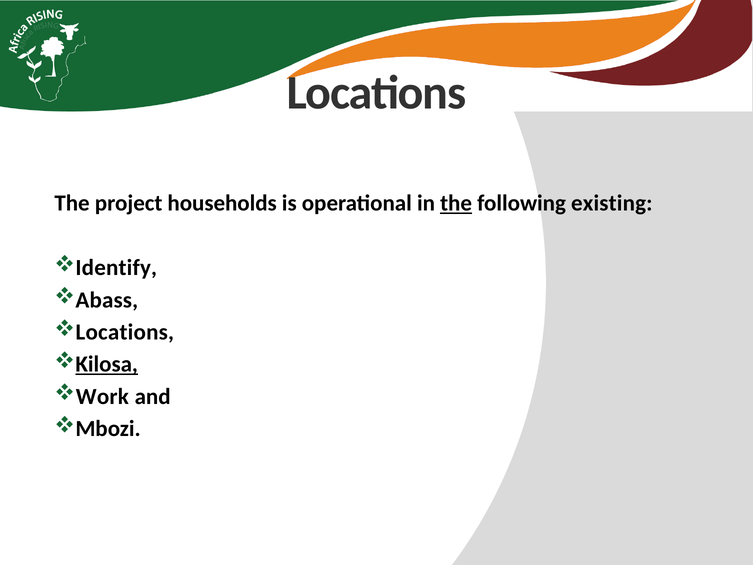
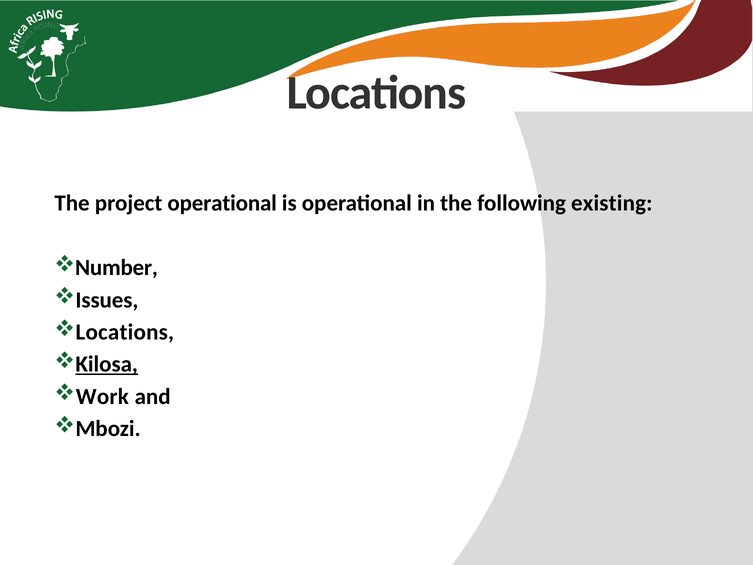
project households: households -> operational (222, 203)
the underline: present -> none (456, 203)
Identify: Identify -> Number (116, 268)
Abass: Abass -> Issues (107, 300)
